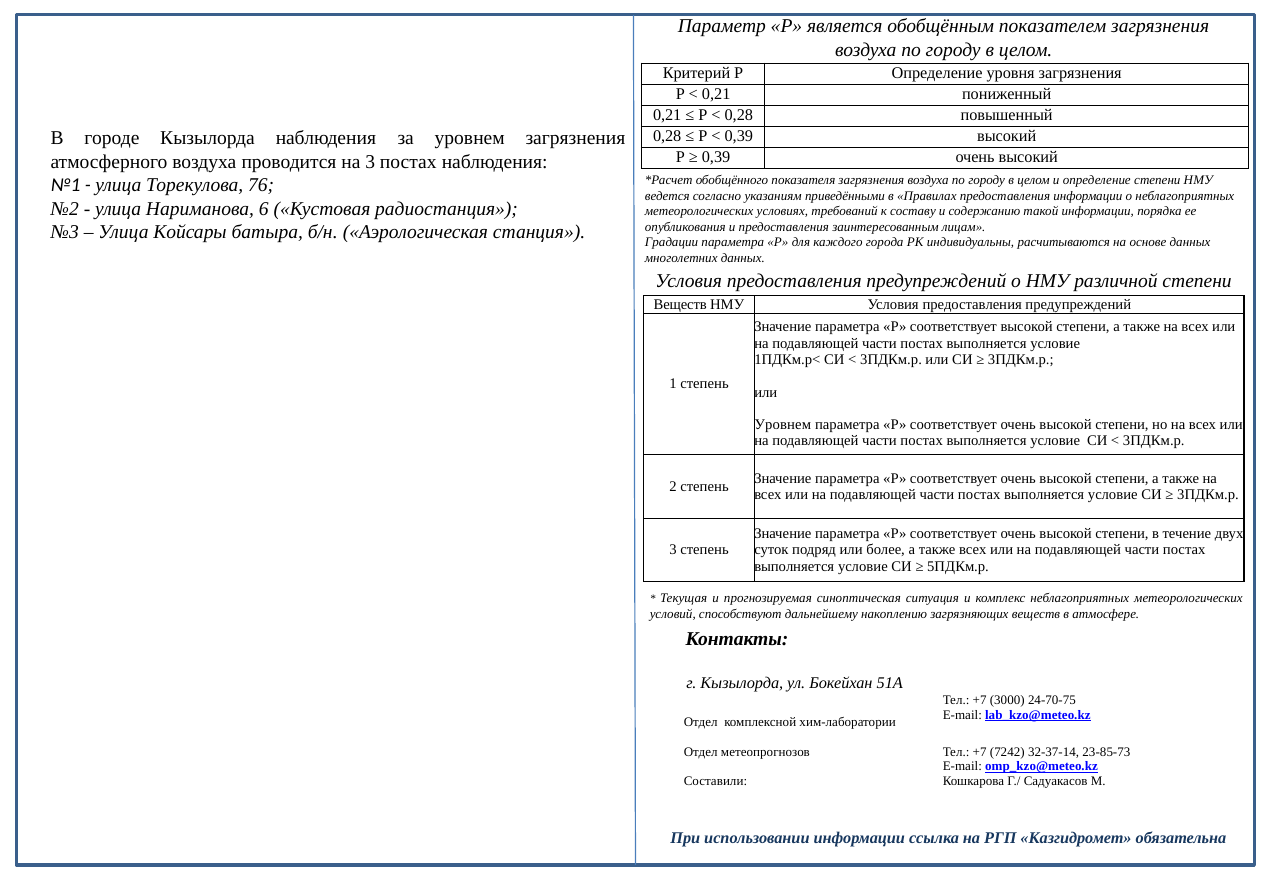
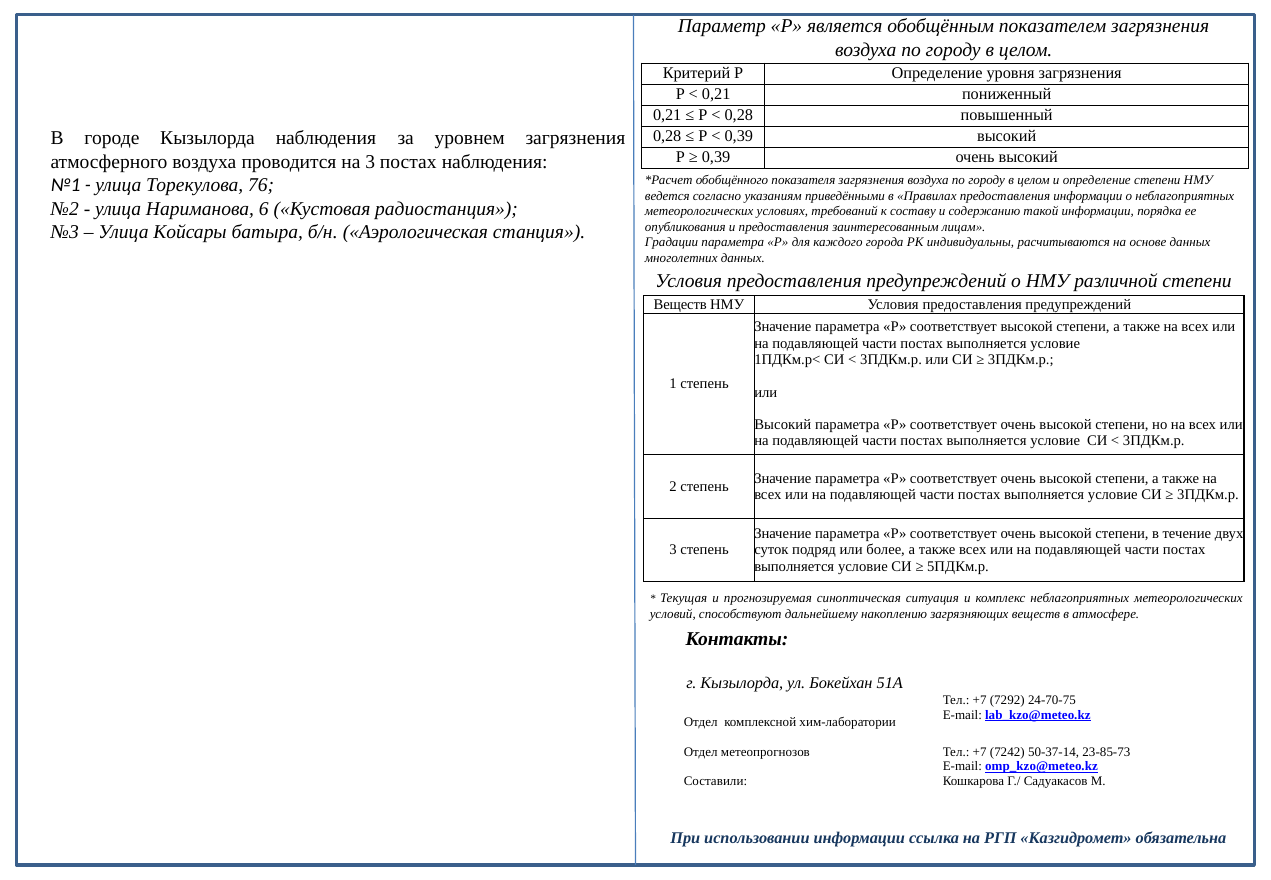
Уровнем: Уровнем -> Высокий (783, 425)
3000: 3000 -> 7292 (1007, 701)
32-37-14: 32-37-14 -> 50-37-14 (1054, 752)
